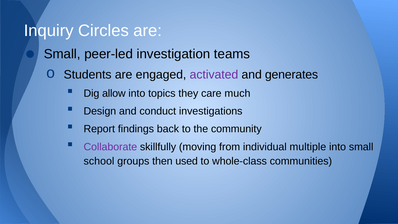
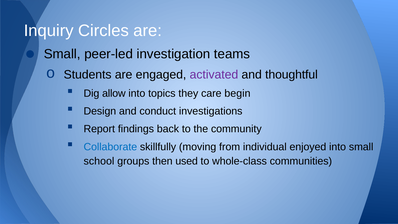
generates: generates -> thoughtful (291, 75)
much: much -> begin (237, 93)
Collaborate colour: purple -> blue (110, 147)
multiple: multiple -> enjoyed (308, 147)
